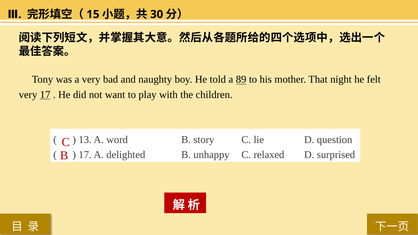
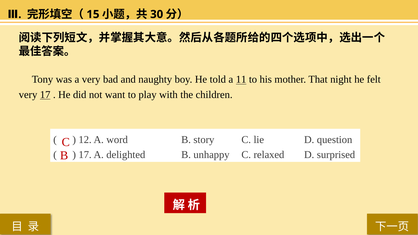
89: 89 -> 11 (241, 80)
13: 13 -> 12 (85, 140)
